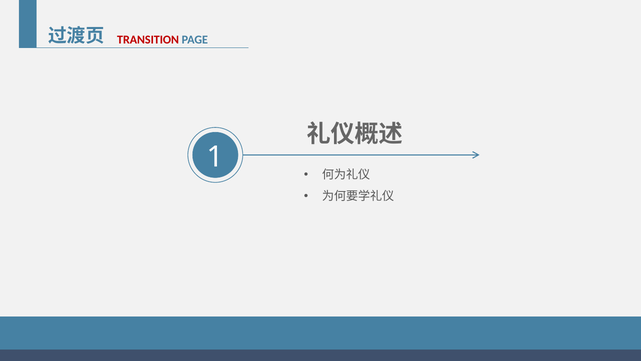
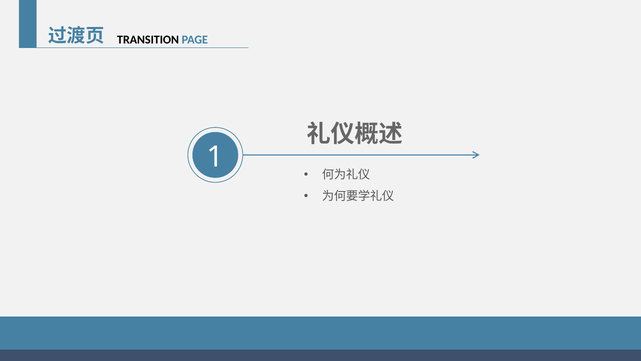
TRANSITION colour: red -> black (148, 40)
